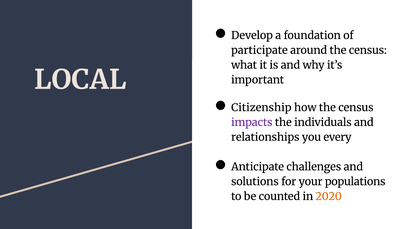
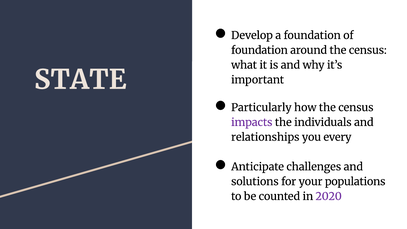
participate: participate -> foundation (259, 50)
LOCAL: LOCAL -> STATE (80, 80)
Citizenship: Citizenship -> Particularly (261, 108)
2020 colour: orange -> purple (329, 196)
